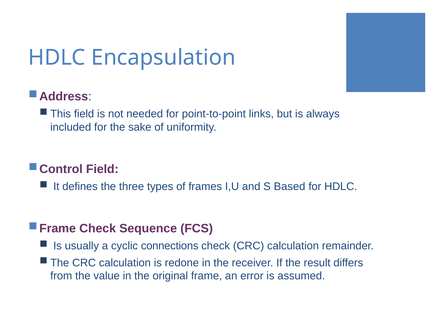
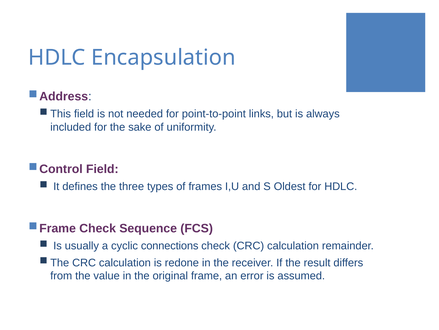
Based: Based -> Oldest (290, 186)
